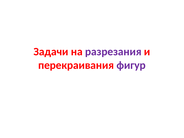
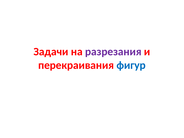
фигур colour: purple -> blue (131, 65)
